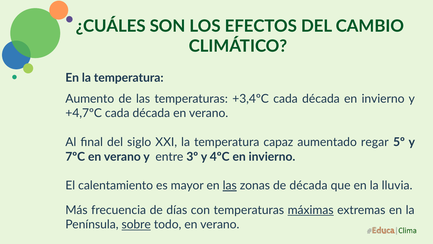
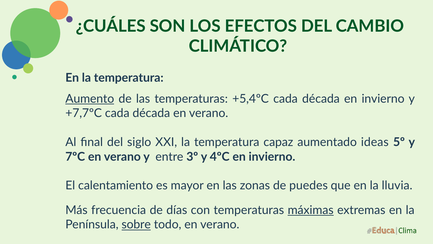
Aumento underline: none -> present (90, 99)
+3,4ºC: +3,4ºC -> +5,4ºC (251, 99)
+4,7ºC: +4,7ºC -> +7,7ºC (84, 113)
regar: regar -> ideas (375, 142)
las underline: present -> none (230, 185)
de década: década -> puedes (309, 185)
